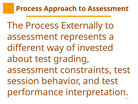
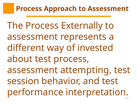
test grading: grading -> process (71, 59)
constraints: constraints -> attempting (86, 70)
